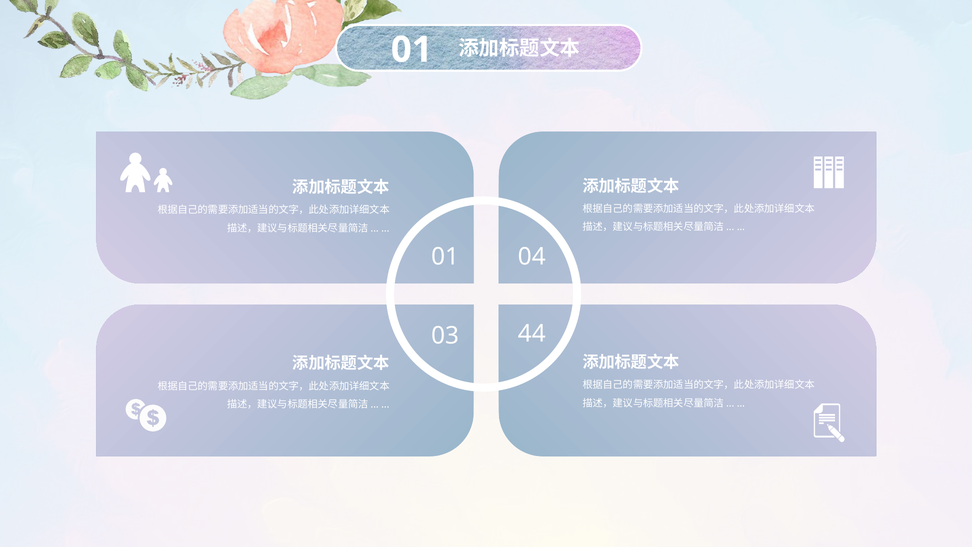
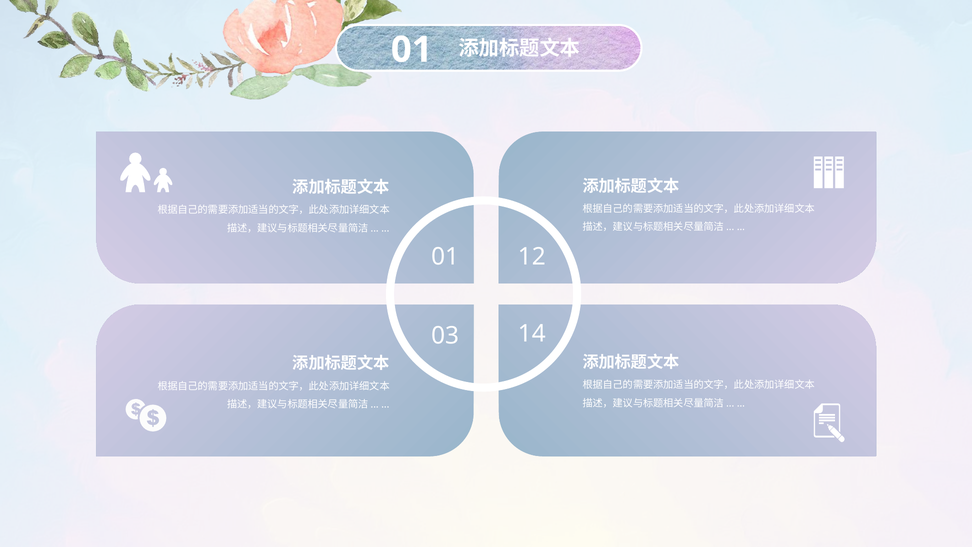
04: 04 -> 12 (532, 256)
44: 44 -> 14 (532, 333)
